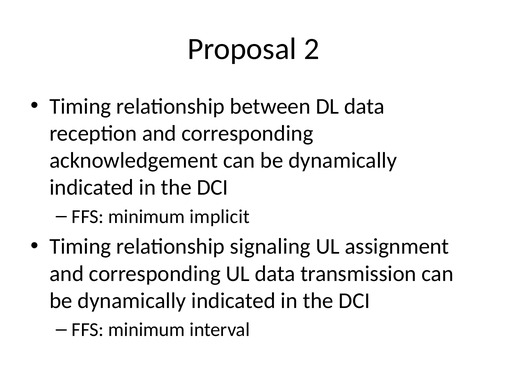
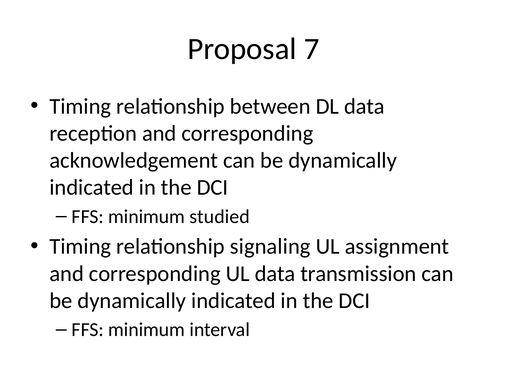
2: 2 -> 7 (312, 49)
implicit: implicit -> studied (220, 217)
